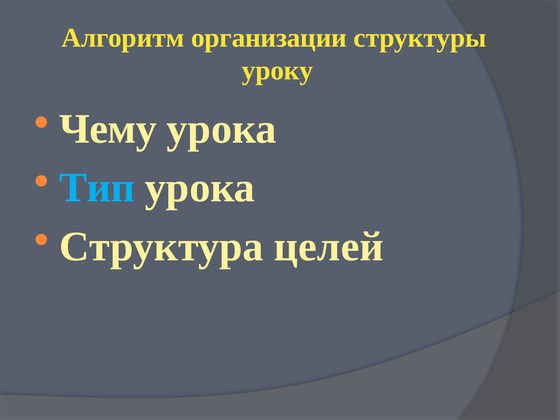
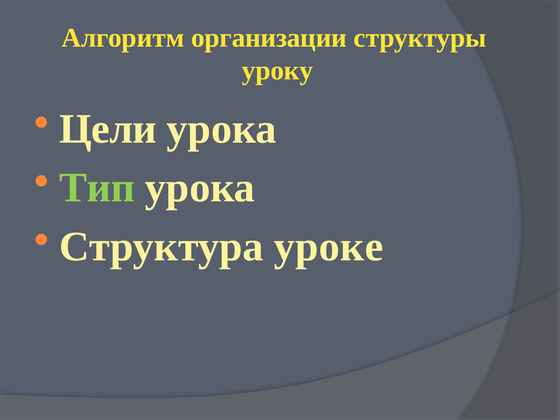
Чему: Чему -> Цели (108, 129)
Тип colour: light blue -> light green (97, 188)
целей: целей -> уроке (329, 246)
